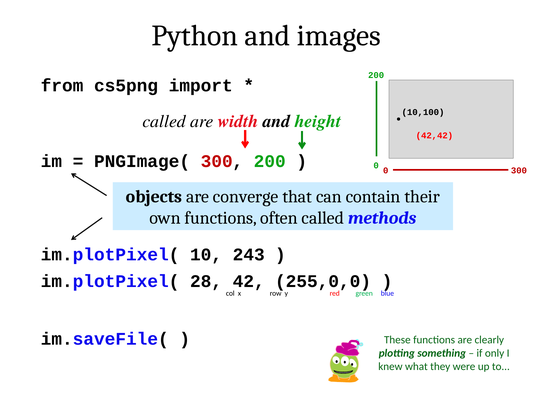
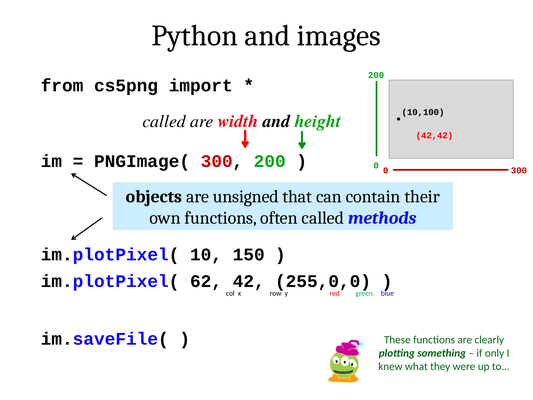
converge: converge -> unsigned (246, 197)
243: 243 -> 150 (249, 254)
28: 28 -> 62 (206, 281)
